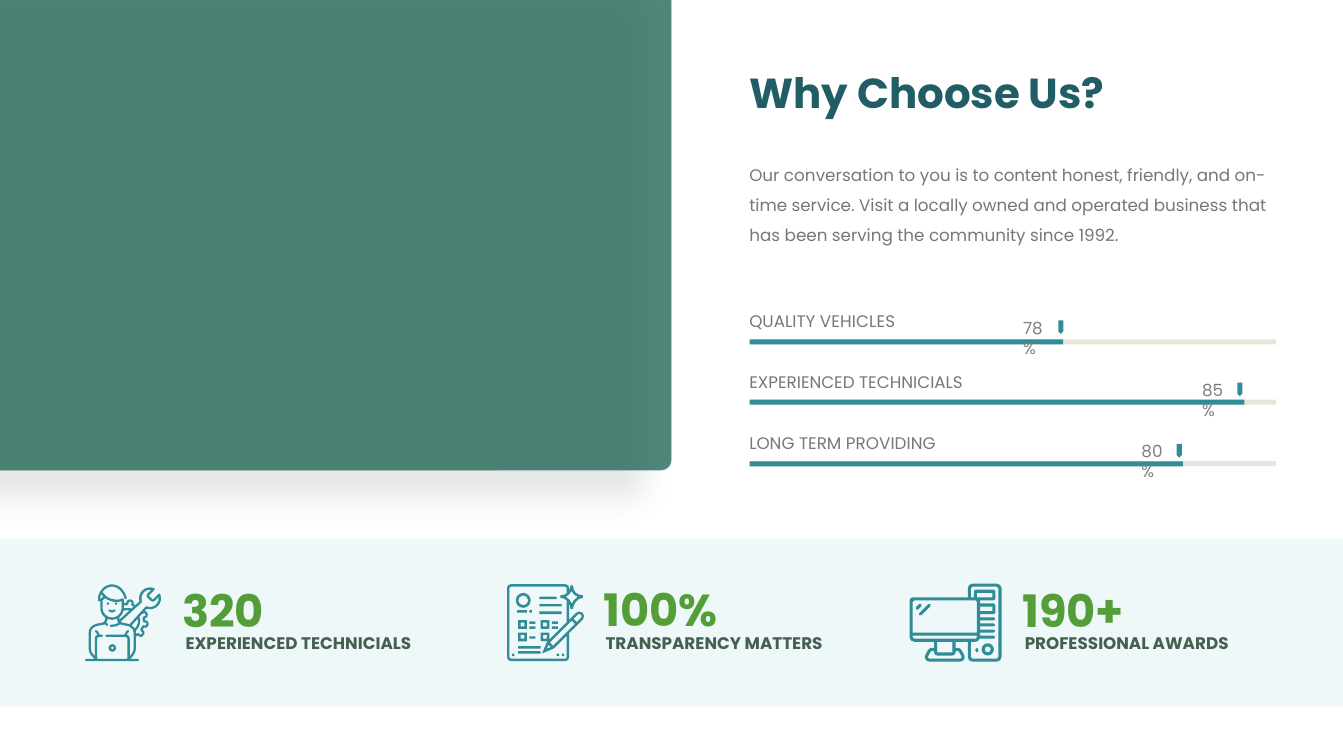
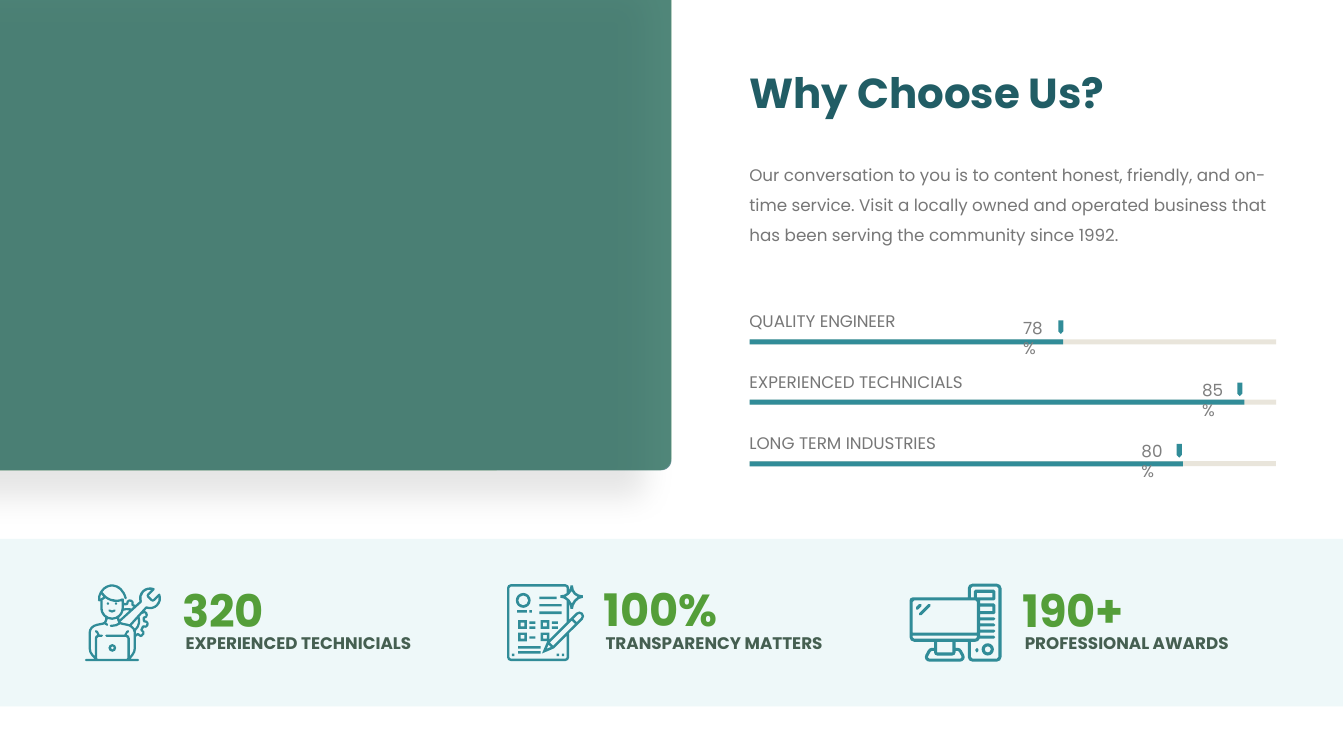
VEHICLES: VEHICLES -> ENGINEER (858, 322)
PROVIDING: PROVIDING -> INDUSTRIES (891, 444)
